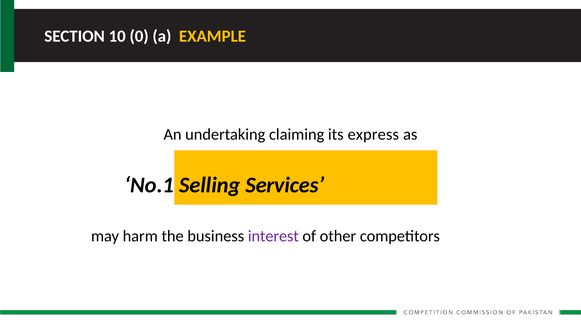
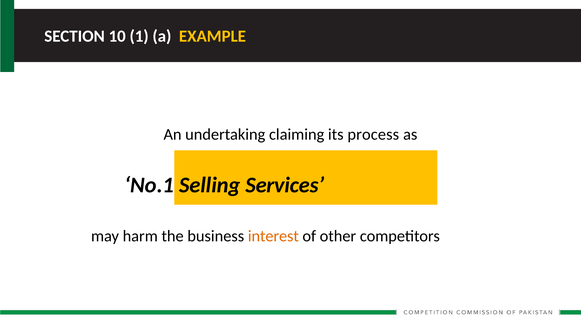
0: 0 -> 1 (139, 36)
express: express -> process (373, 134)
interest colour: purple -> orange (273, 236)
